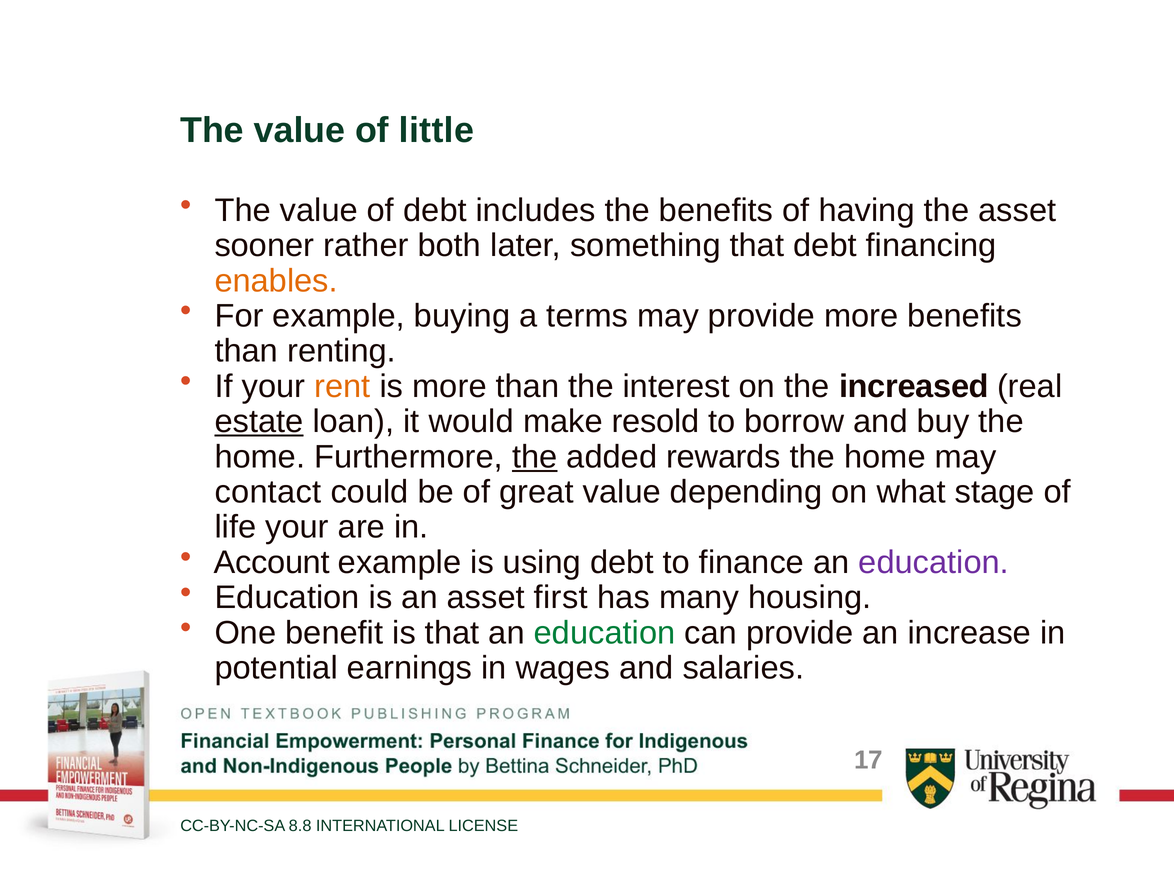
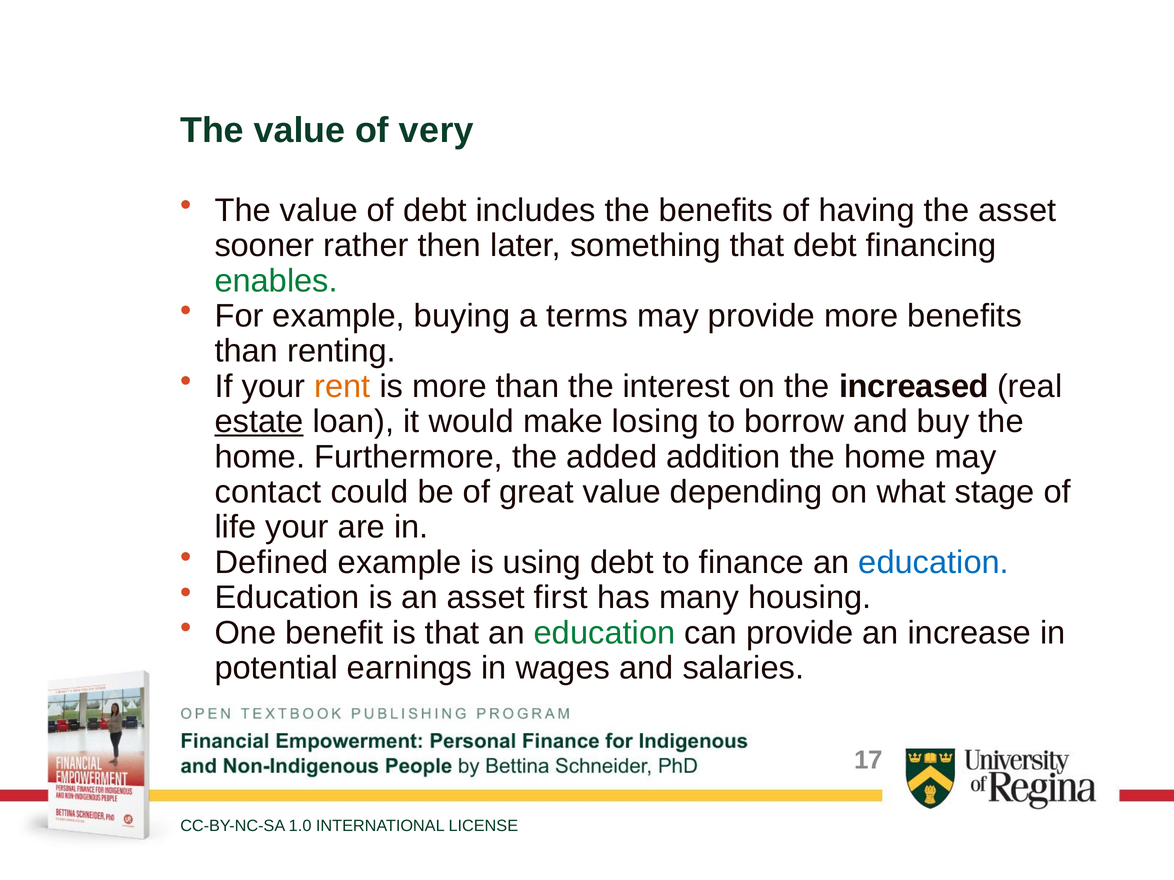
little: little -> very (436, 131)
both: both -> then (449, 246)
enables colour: orange -> green (276, 281)
resold: resold -> losing (655, 422)
the underline: present -> none (535, 457)
rewards: rewards -> addition (723, 457)
Account: Account -> Defined (272, 563)
education colour: purple -> blue (934, 563)
8.8: 8.8 -> 1.0 (300, 826)
